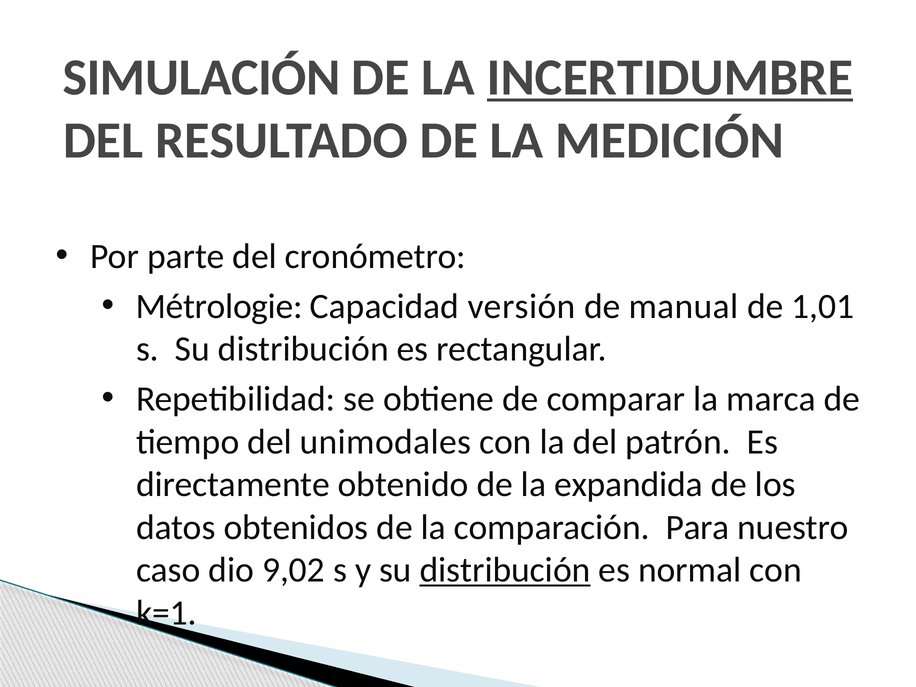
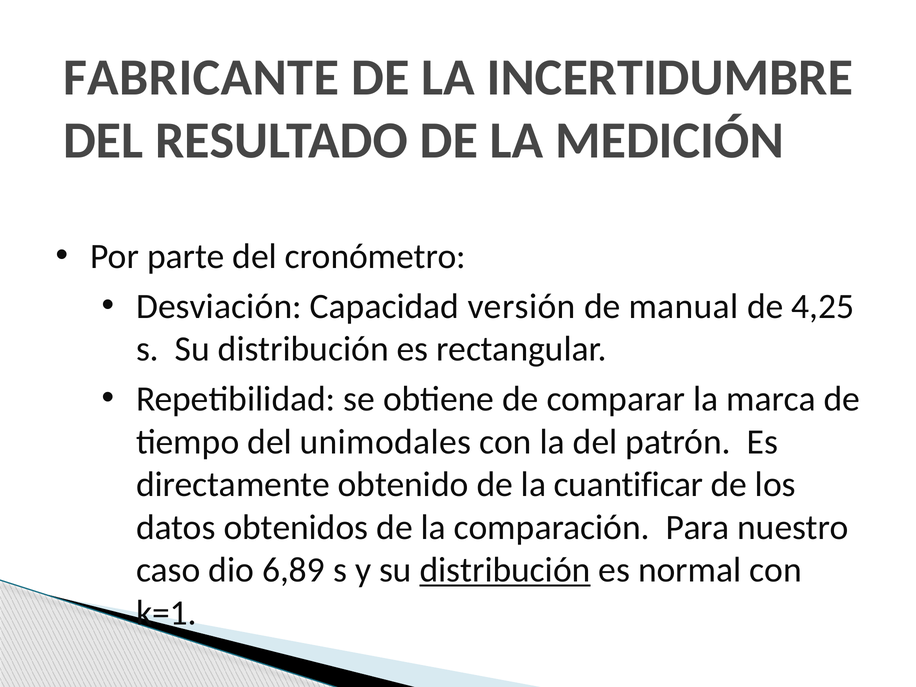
SIMULACIÓN: SIMULACIÓN -> FABRICANTE (201, 78)
INCERTIDUMBRE underline: present -> none (670, 78)
Métrologie: Métrologie -> Desviación (219, 306)
1,01: 1,01 -> 4,25 (823, 306)
expandida: expandida -> cuantificar (629, 485)
9,02: 9,02 -> 6,89 (294, 570)
